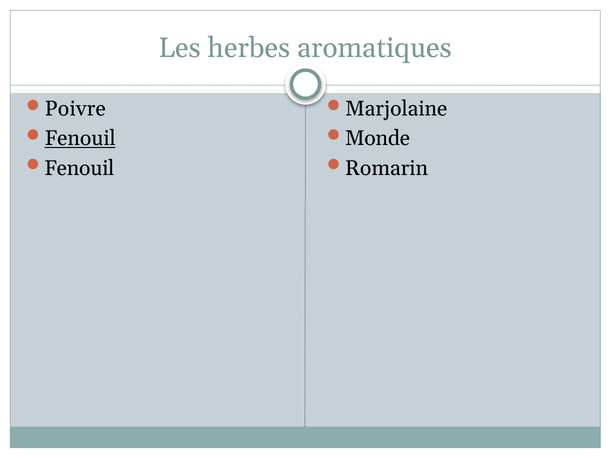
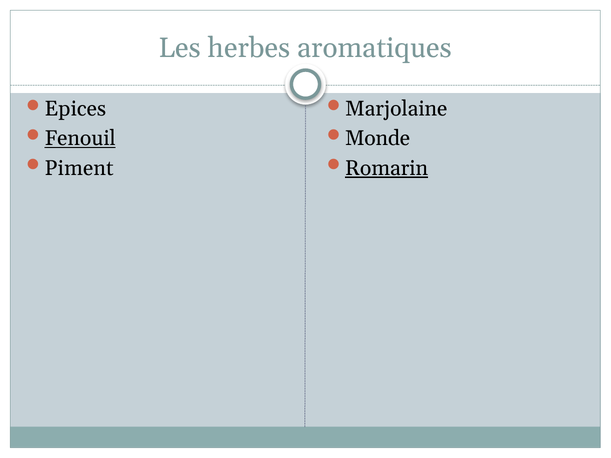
Poivre: Poivre -> Epices (75, 109)
Fenouil: Fenouil -> Piment (79, 168)
Romarin underline: none -> present (387, 168)
